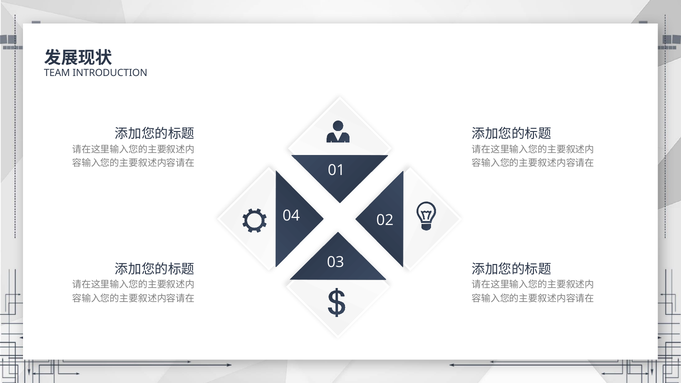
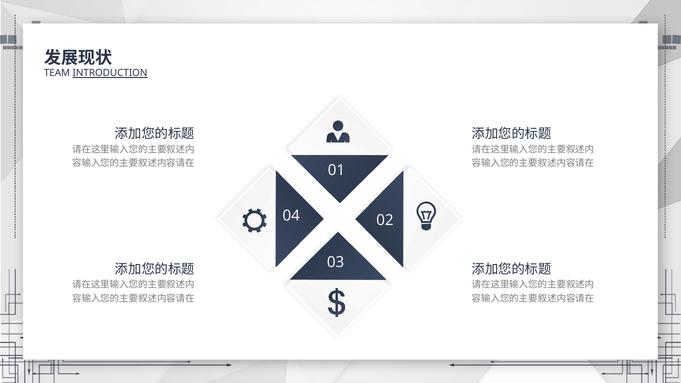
INTRODUCTION underline: none -> present (110, 73)
